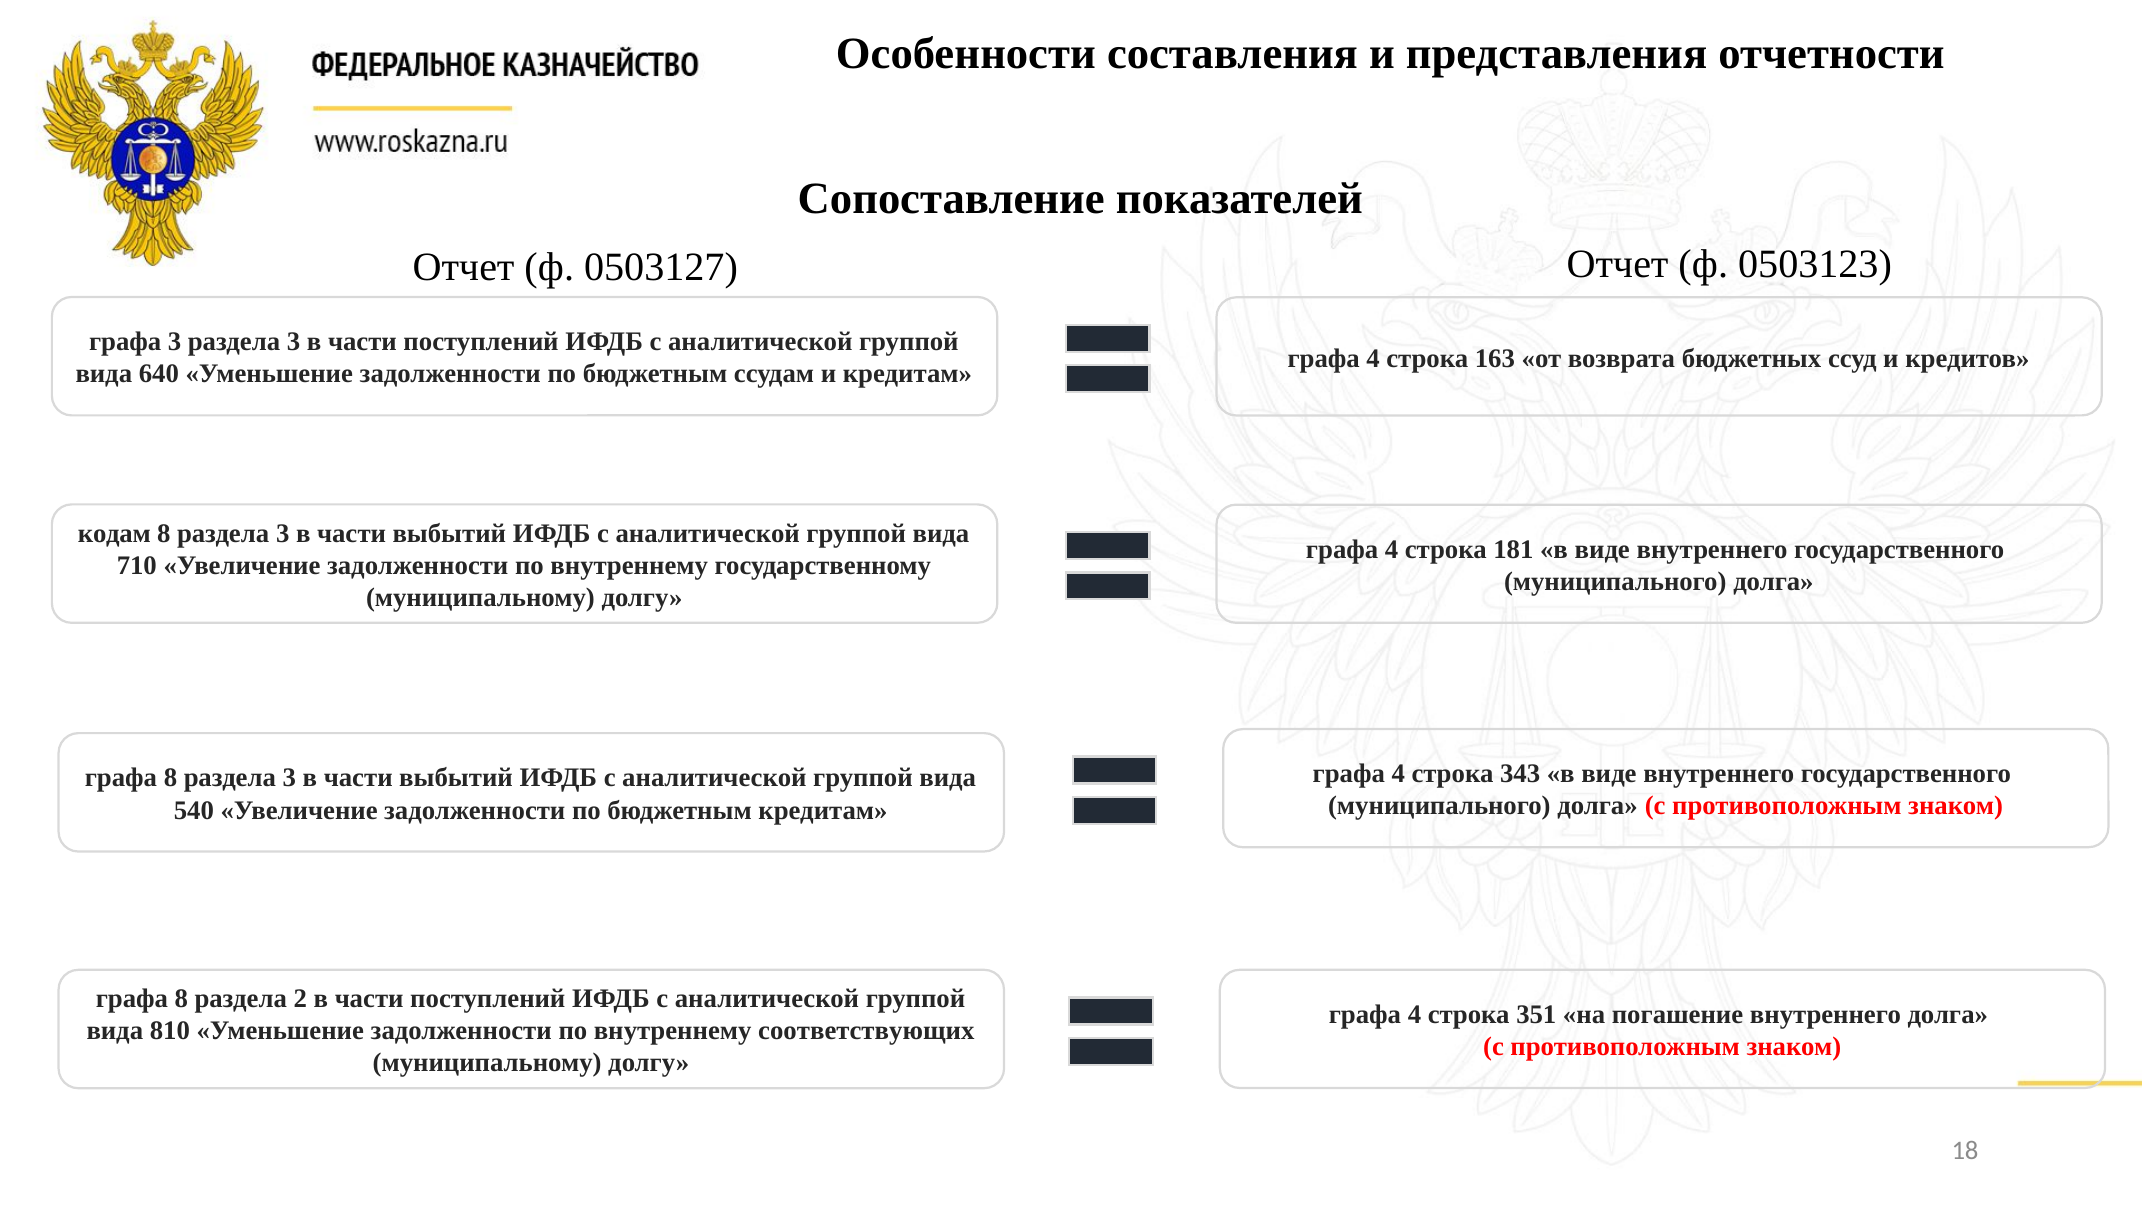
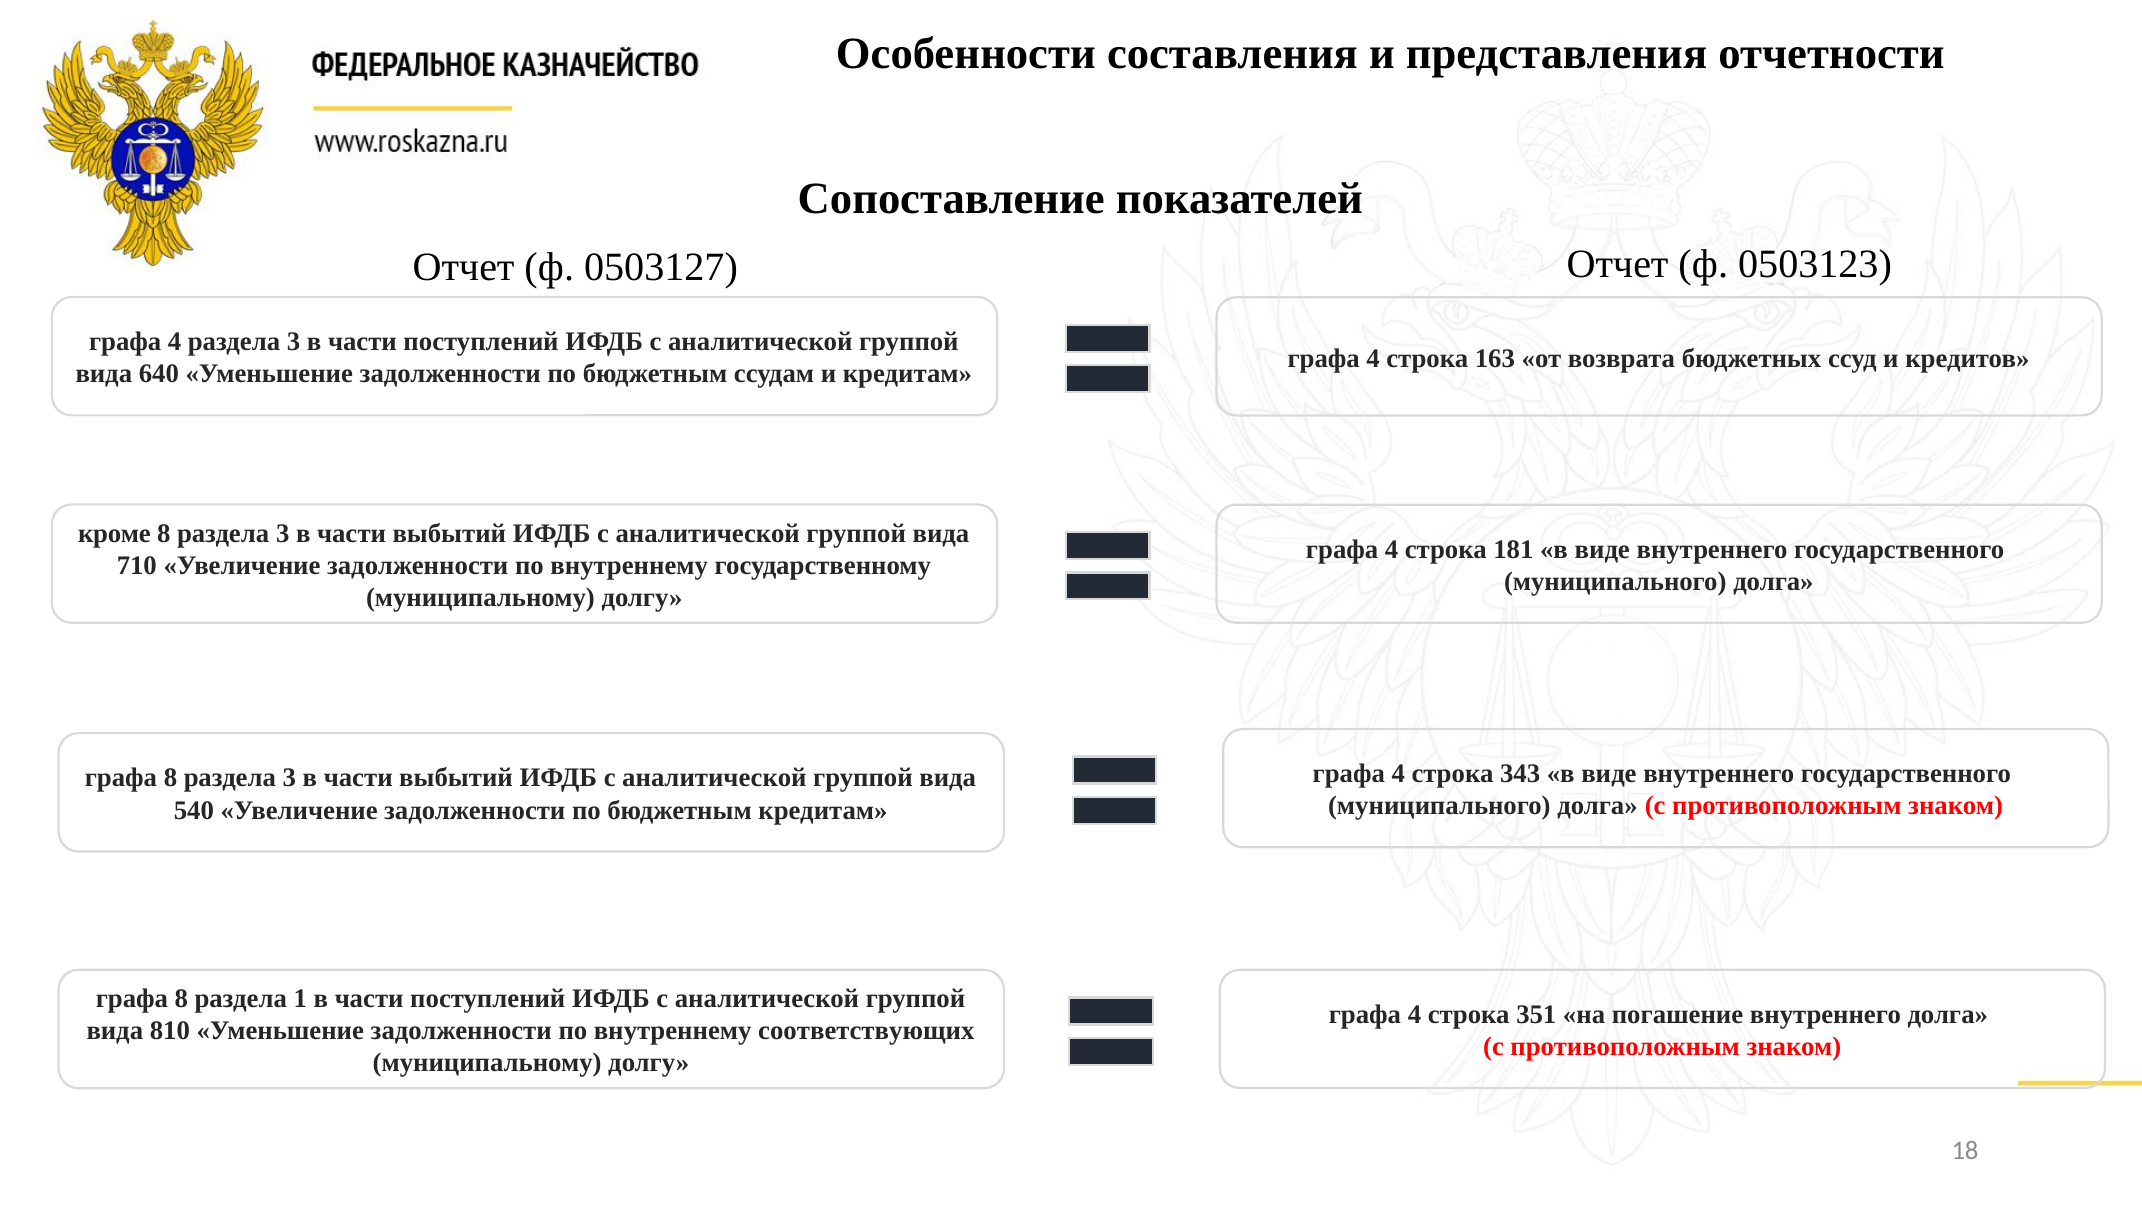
3: 3 -> 4 (175, 342)
кодам: кодам -> кроме (114, 533)
2: 2 -> 1 (300, 999)
